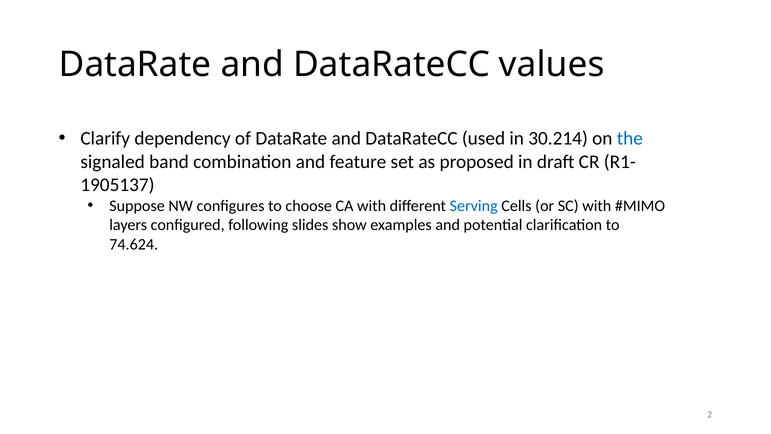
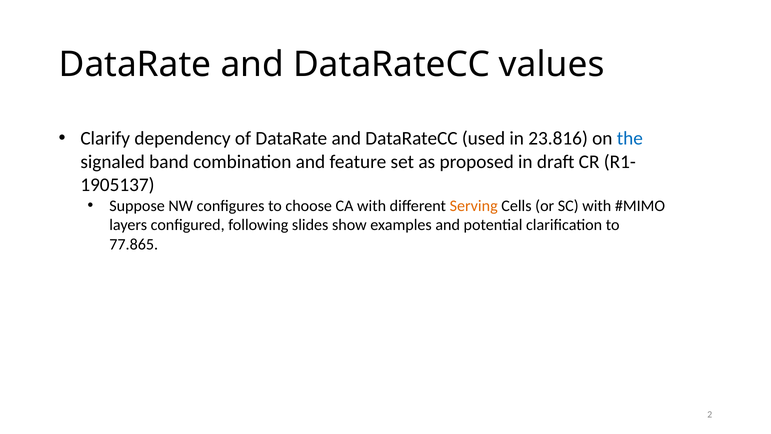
30.214: 30.214 -> 23.816 (558, 138)
Serving colour: blue -> orange (474, 206)
74.624: 74.624 -> 77.865 (134, 244)
